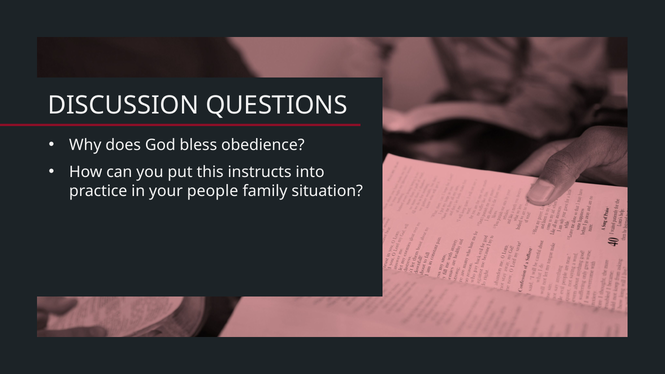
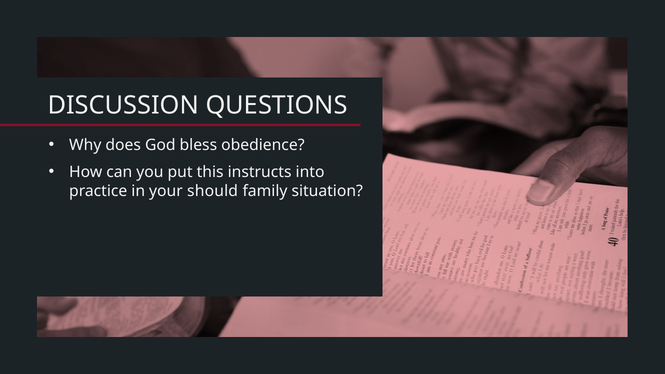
people: people -> should (213, 191)
